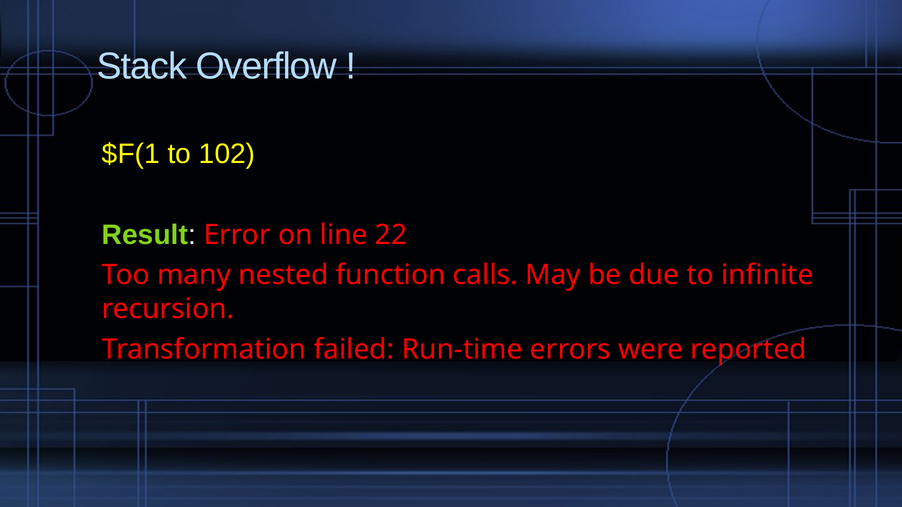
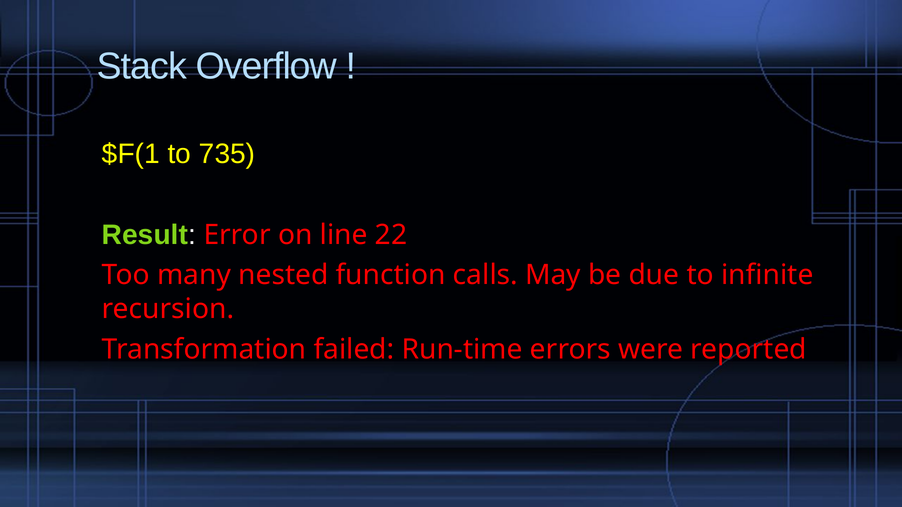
102: 102 -> 735 (227, 154)
